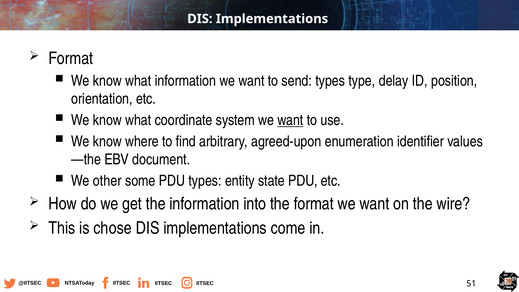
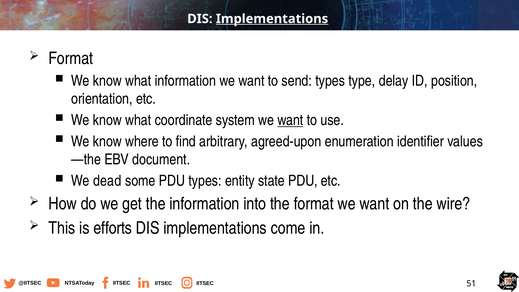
Implementations underline: none -> present (272, 19)
other: other -> dead (107, 181)
chose: chose -> efforts (113, 228)
